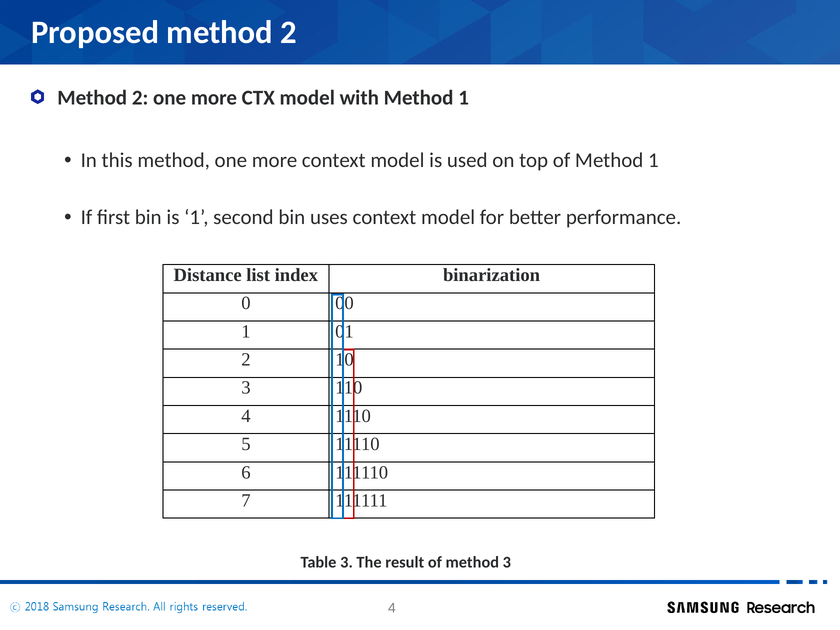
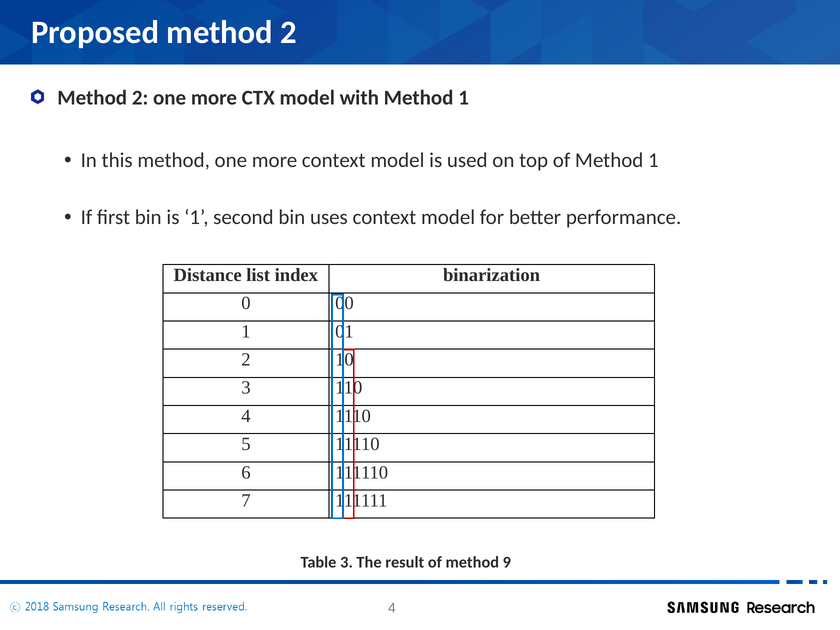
method 3: 3 -> 9 (507, 562)
